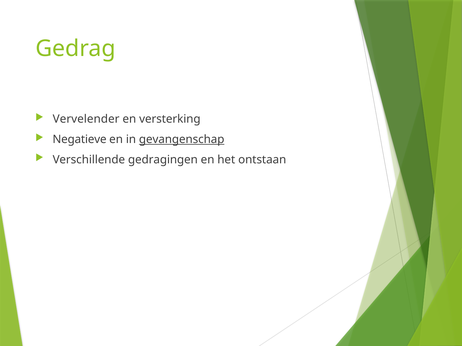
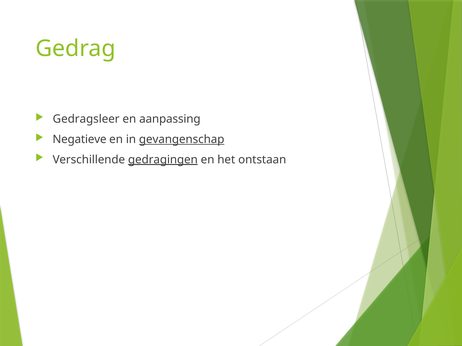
Vervelender: Vervelender -> Gedragsleer (86, 119)
versterking: versterking -> aanpassing (170, 119)
gedragingen underline: none -> present (163, 160)
